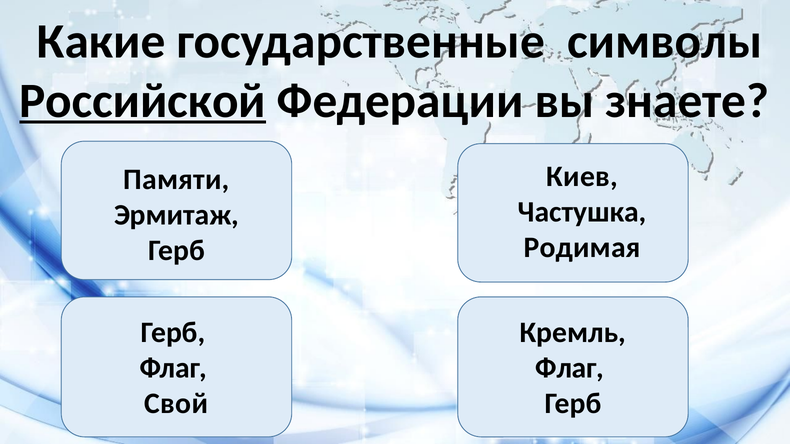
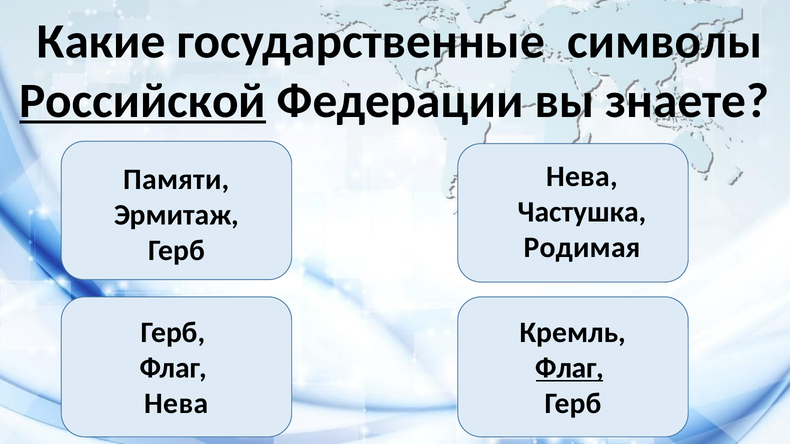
Киев: Киев -> Нева (582, 177)
Флаг underline: none -> present (570, 368)
Свой: Свой -> Нева (176, 404)
